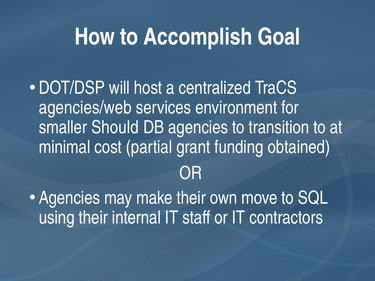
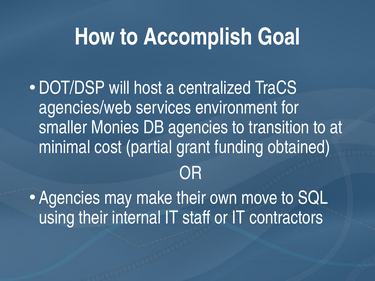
Should: Should -> Monies (115, 127)
